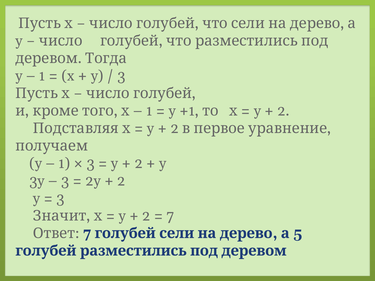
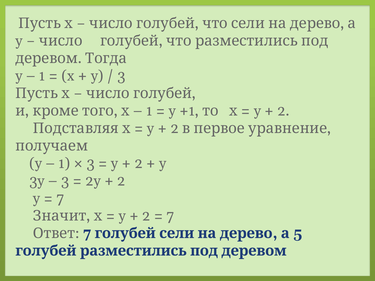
3: 3 -> 7 (60, 198)
